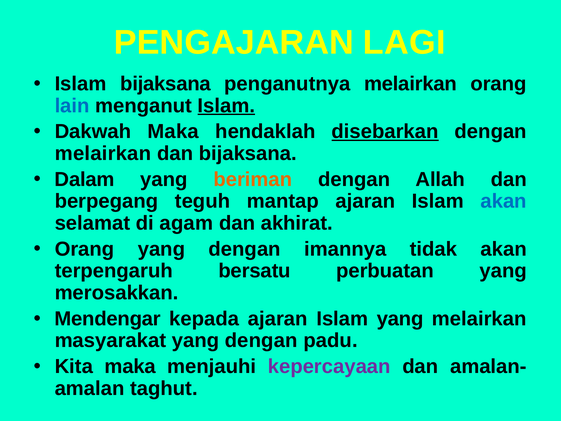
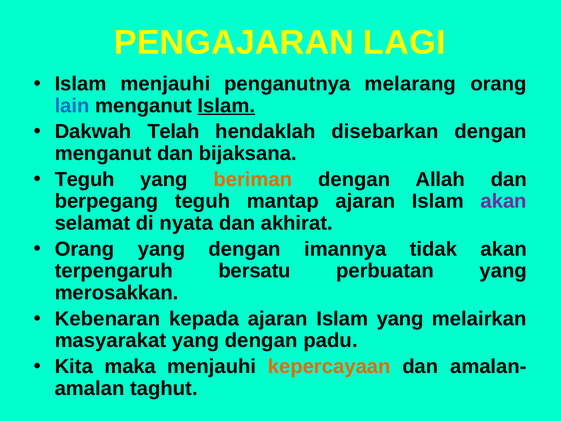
Islam bijaksana: bijaksana -> menjauhi (165, 84)
penganutnya melairkan: melairkan -> melarang (410, 84)
Dakwah Maka: Maka -> Telah (173, 132)
disebarkan underline: present -> none (385, 132)
melairkan: melairkan -> menganut (103, 153)
Dalam: Dalam -> Teguh (85, 179)
akan colour: blue -> purple (504, 201)
agam: agam -> nyata (186, 223)
Mendengar: Mendengar -> Kebenaran (108, 319)
kepercayaan colour: purple -> orange (329, 366)
